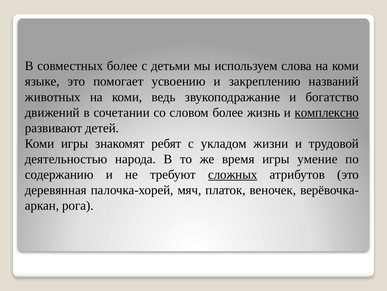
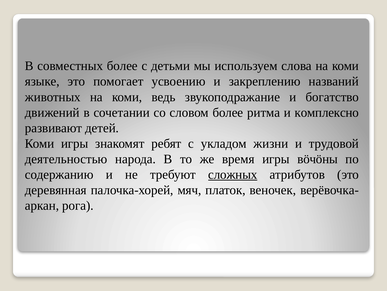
жизнь: жизнь -> ритма (264, 112)
комплексно underline: present -> none (327, 112)
умение: умение -> вöчöны (318, 159)
